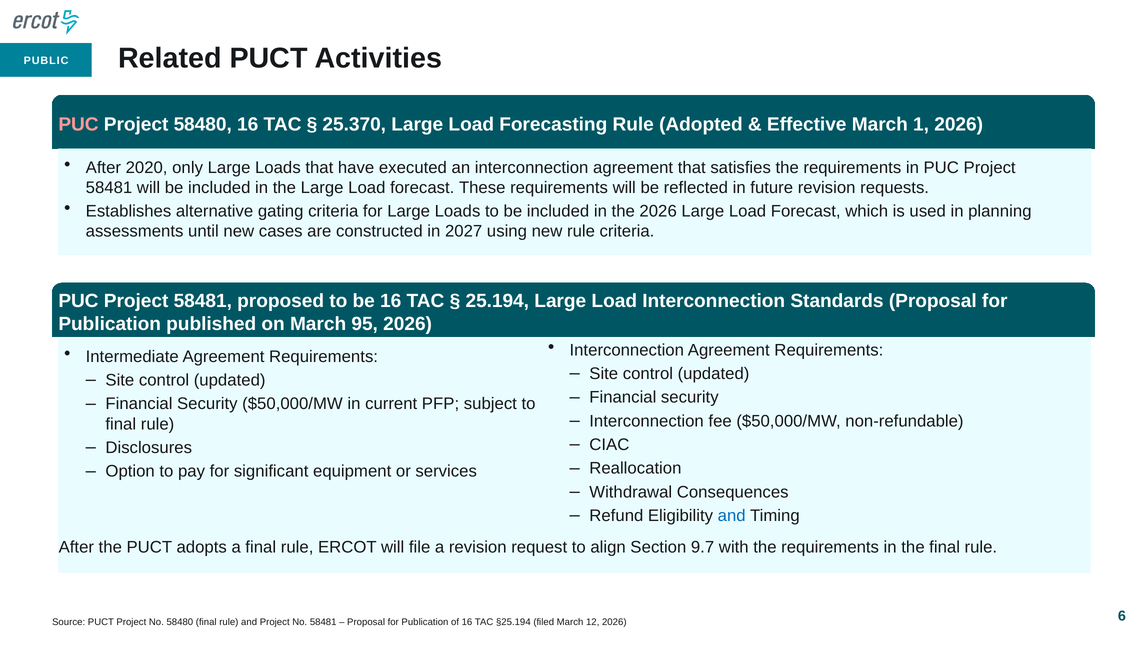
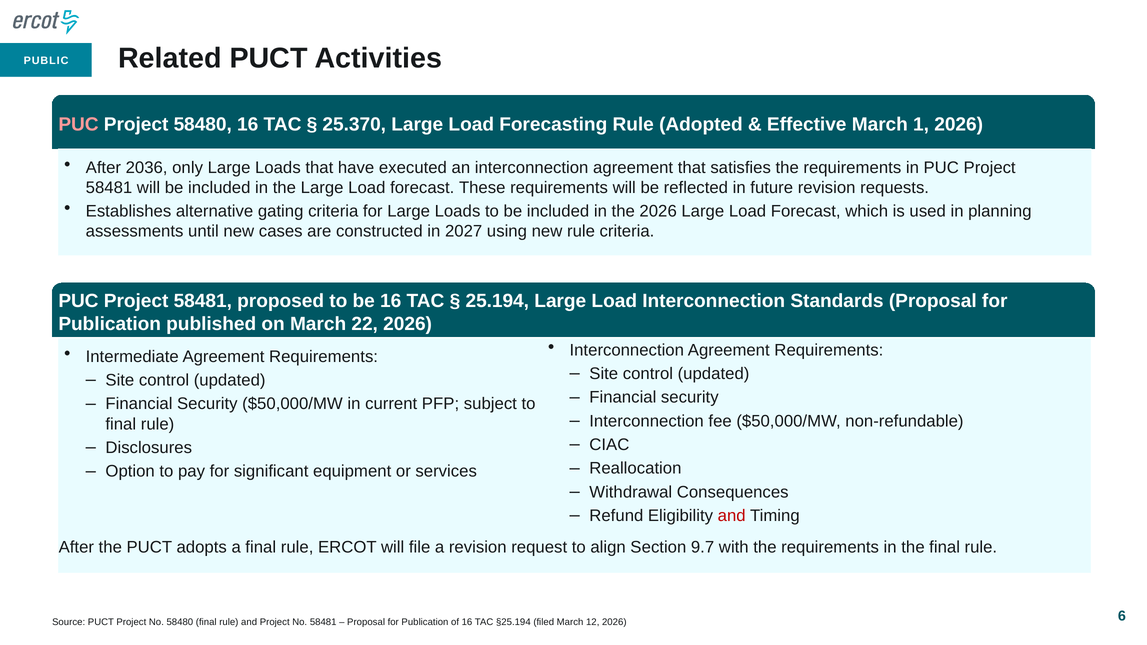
2020: 2020 -> 2036 (147, 168)
95: 95 -> 22 (365, 324)
and colour: blue -> red (732, 516)
